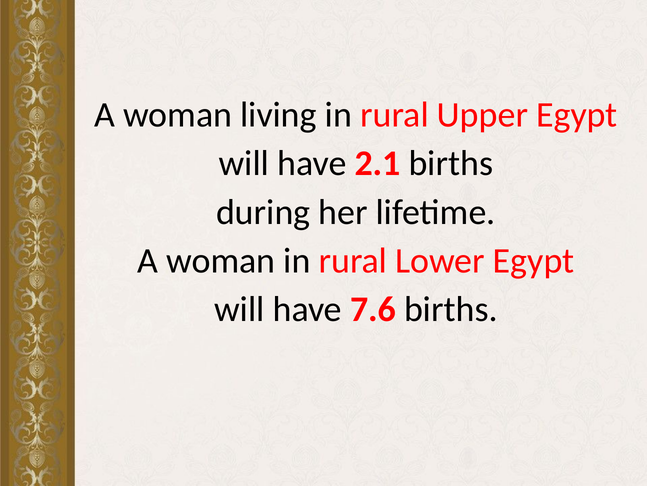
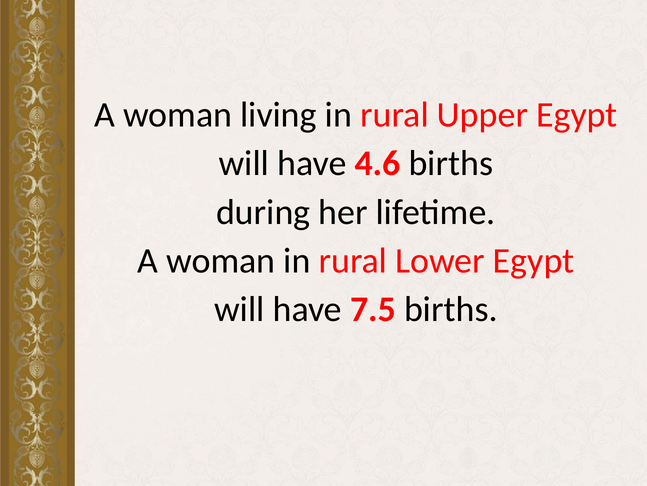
2.1: 2.1 -> 4.6 (378, 163)
7.6: 7.6 -> 7.5 (373, 309)
